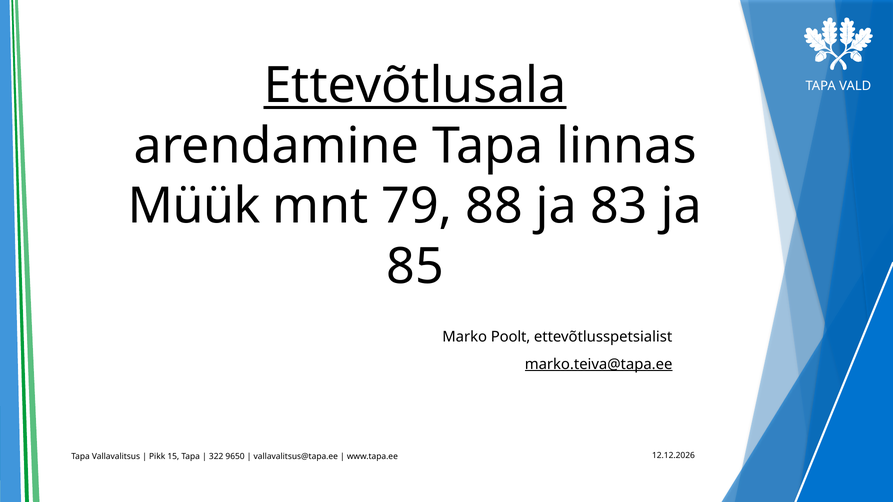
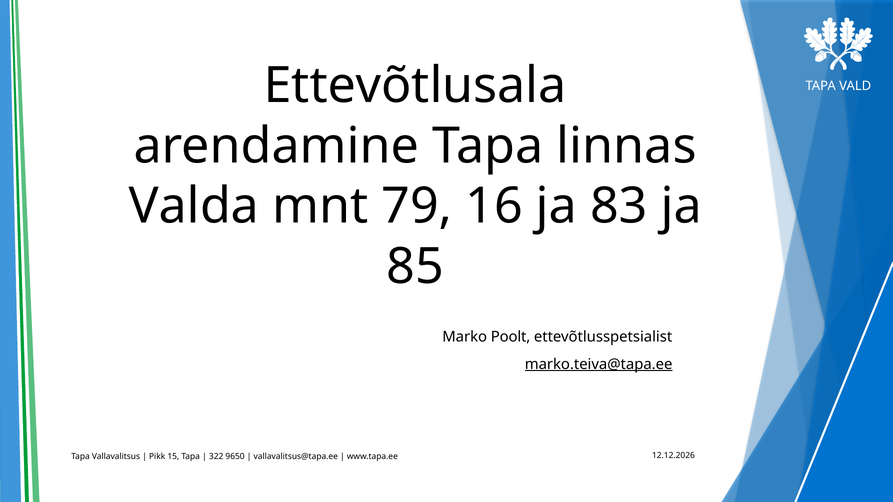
Ettevõtlusala underline: present -> none (415, 86)
Müük: Müük -> Valda (194, 206)
88: 88 -> 16 (494, 206)
